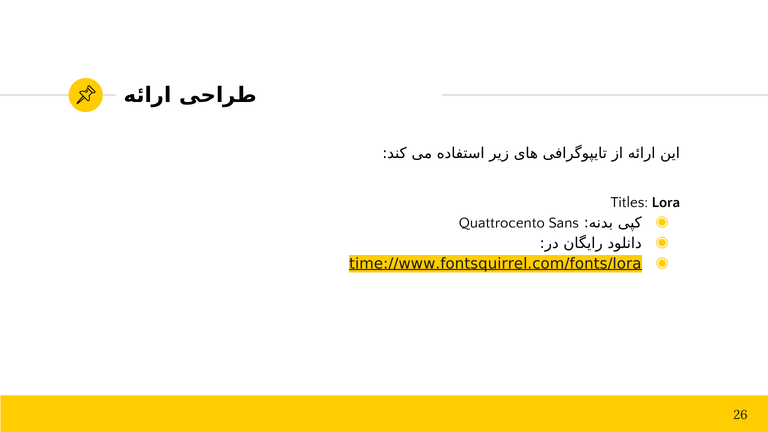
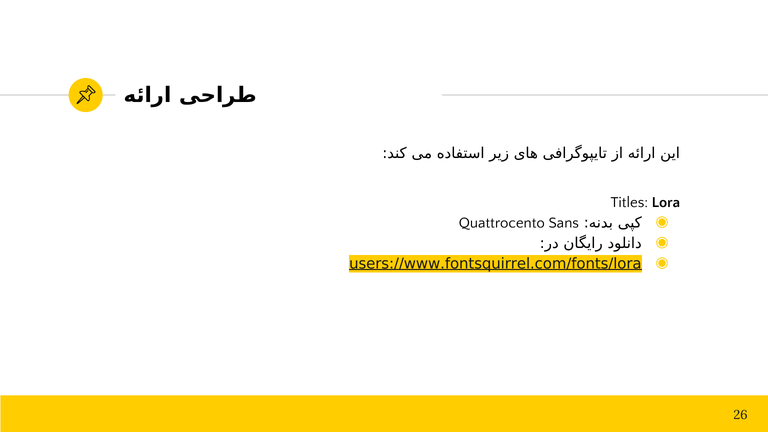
time://www.fontsquirrel.com/fonts/lora: time://www.fontsquirrel.com/fonts/lora -> users://www.fontsquirrel.com/fonts/lora (495, 264)
